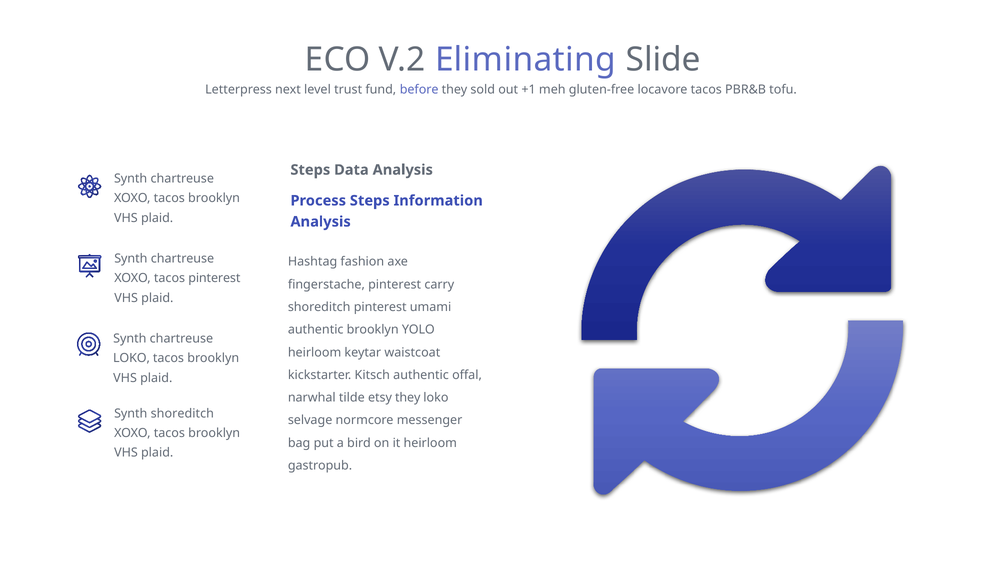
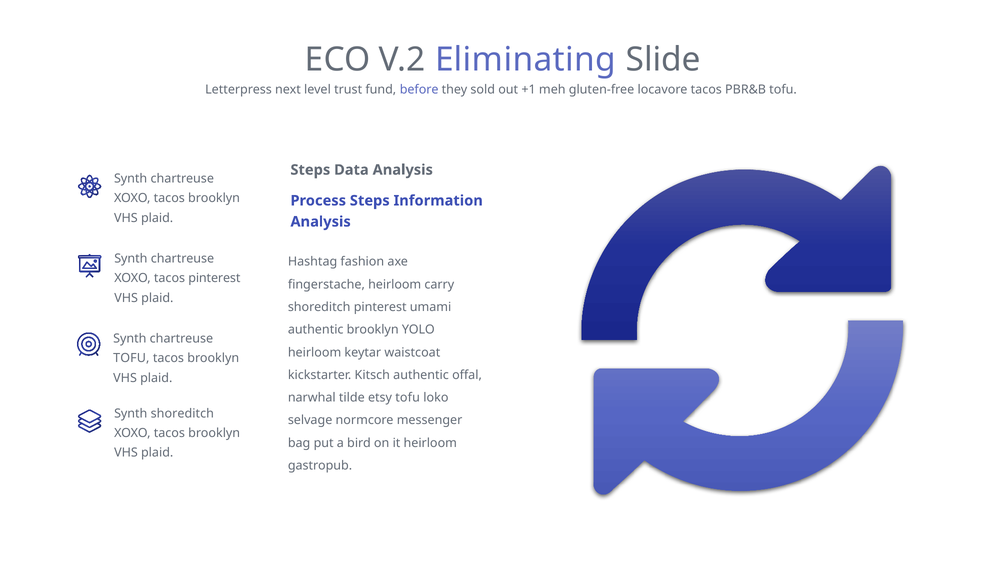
fingerstache pinterest: pinterest -> heirloom (395, 284)
LOKO: LOKO -> TOFU (131, 358)
etsy they: they -> tofu (408, 397)
